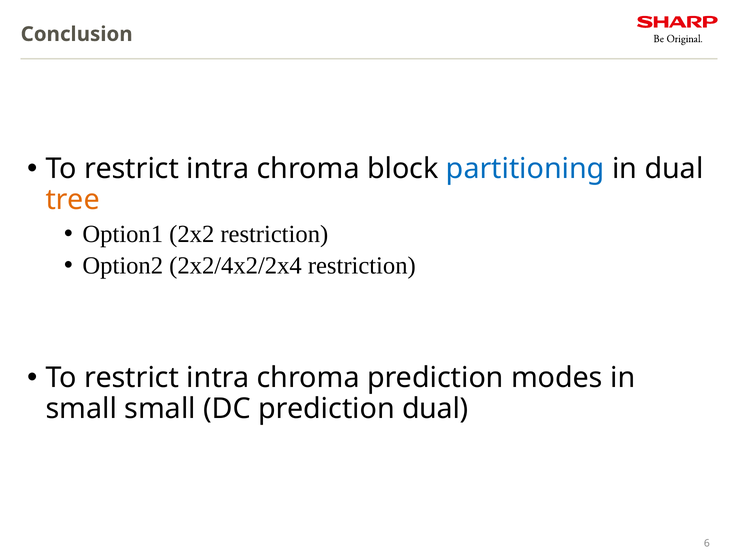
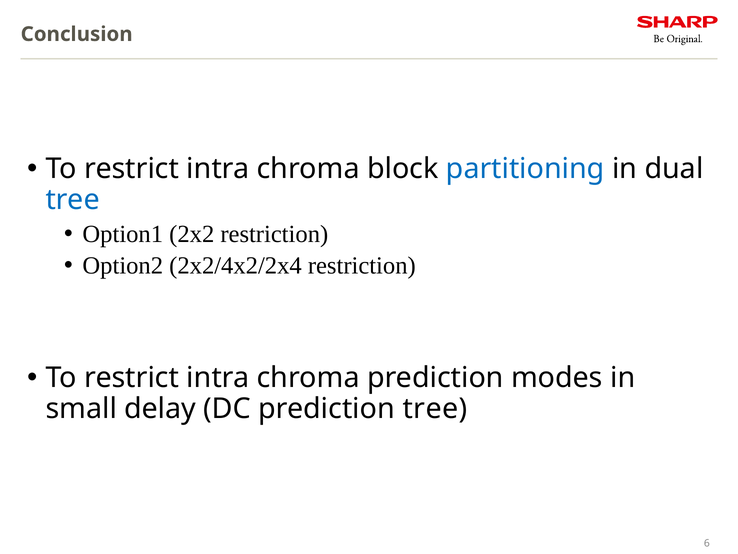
tree colour: orange -> blue (73, 200)
small small: small -> delay (160, 408)
prediction dual: dual -> tree (435, 408)
